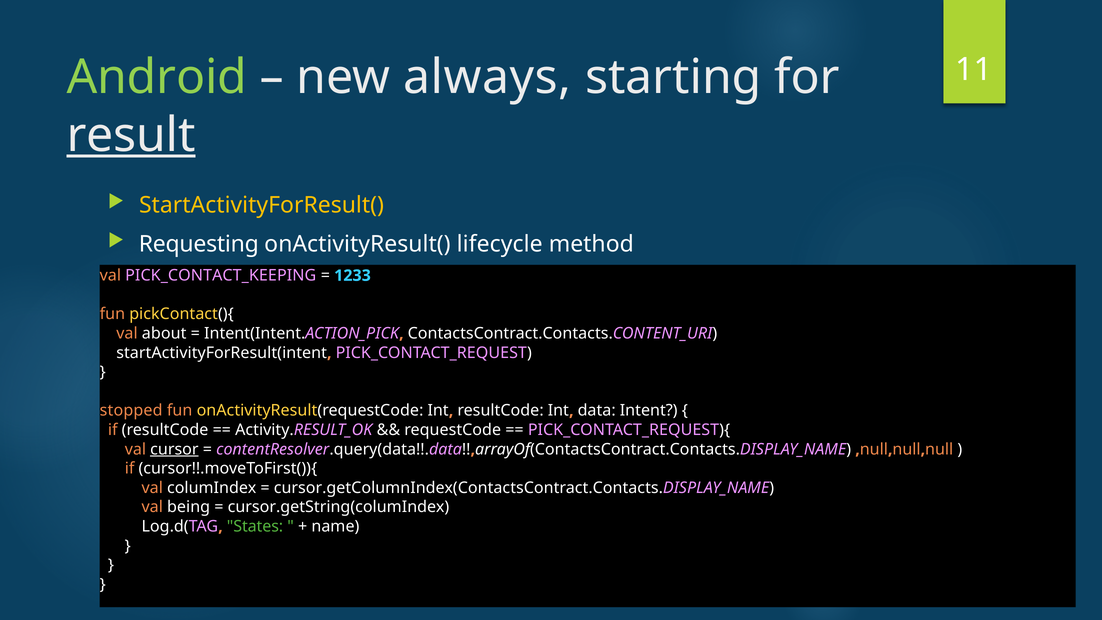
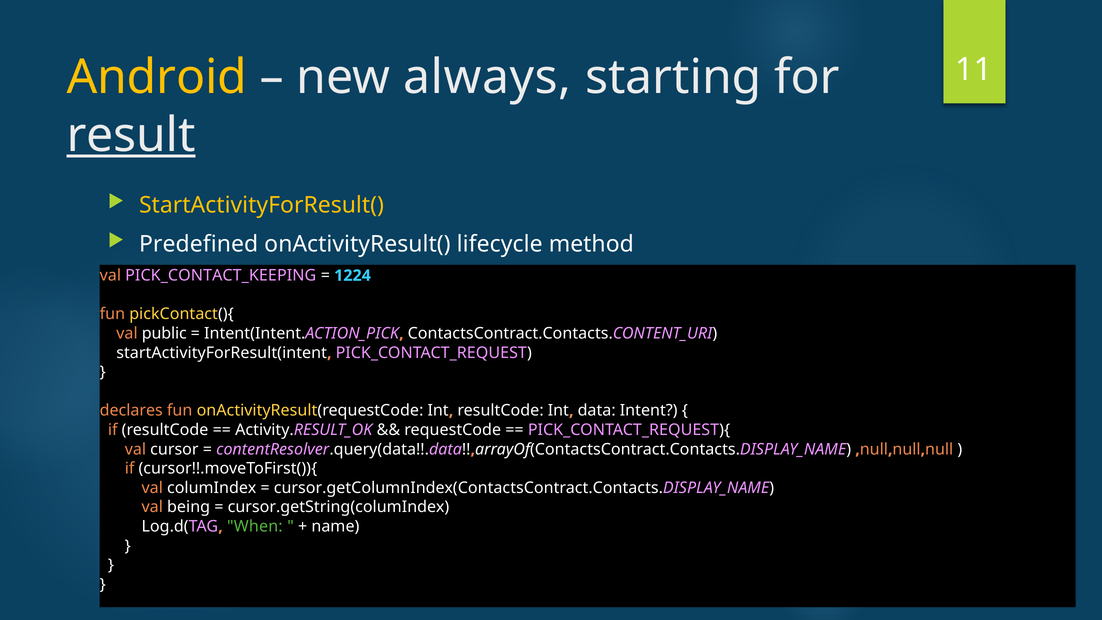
Android colour: light green -> yellow (157, 77)
Requesting: Requesting -> Predefined (199, 244)
1233: 1233 -> 1224 (353, 276)
about: about -> public (164, 333)
stopped: stopped -> declares (131, 411)
cursor underline: present -> none (174, 449)
States: States -> When (255, 526)
